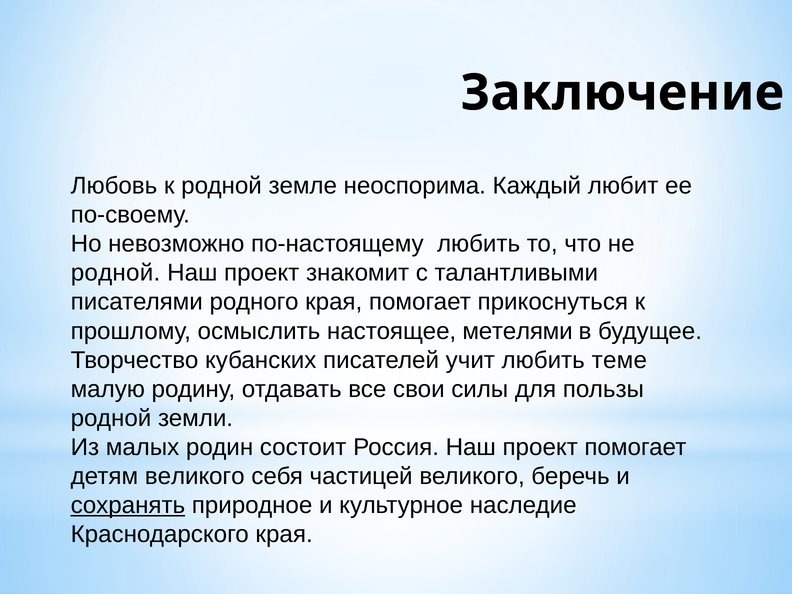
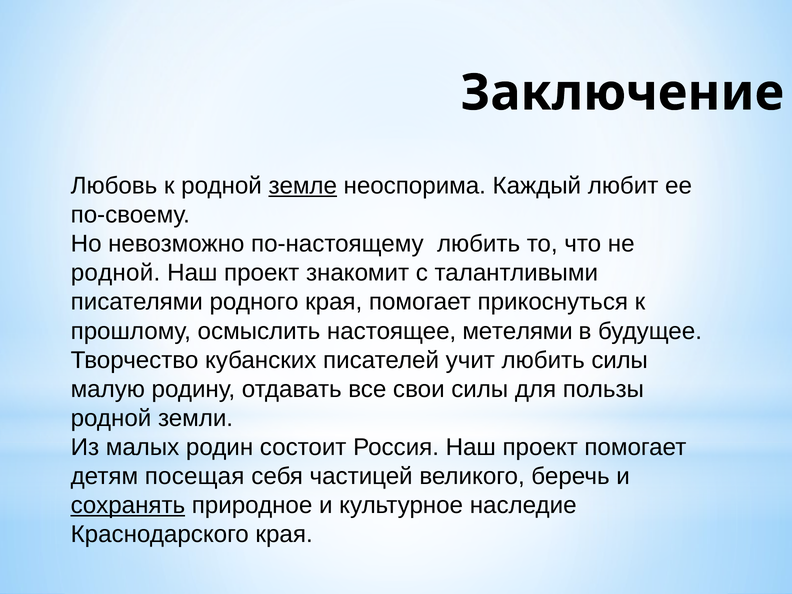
земле underline: none -> present (303, 186)
любить теме: теме -> силы (620, 360)
детям великого: великого -> посещая (195, 476)
